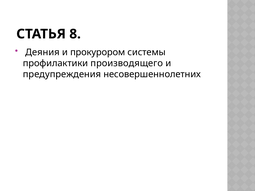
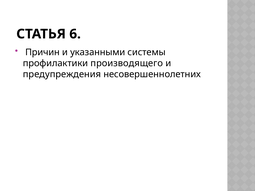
8: 8 -> 6 (75, 34)
Деяния: Деяния -> Причин (43, 52)
прокурором: прокурором -> указанными (98, 52)
